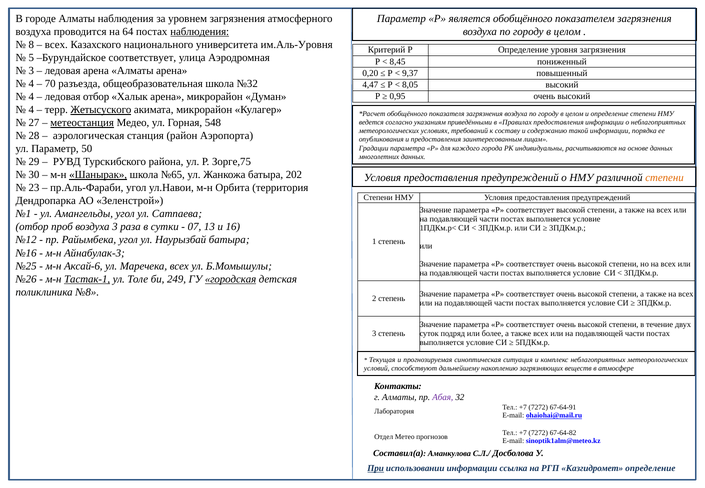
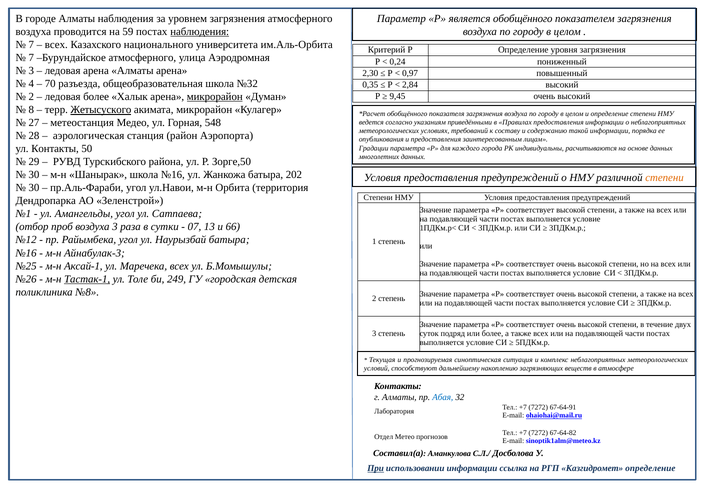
64: 64 -> 59 (128, 32)
8: 8 -> 7 (31, 45)
им.Аль-Уровня: им.Аль-Уровня -> им.Аль-Орбита (297, 45)
5: 5 -> 7 (31, 58)
Бурундайское соответствует: соответствует -> атмосферного (142, 58)
8,45: 8,45 -> 0,24 (398, 62)
0,20: 0,20 -> 2,30 (370, 73)
9,37: 9,37 -> 0,97 (410, 73)
4,47: 4,47 -> 0,35 (370, 85)
8,05: 8,05 -> 2,84 (410, 85)
4: 4 -> 2 (31, 97)
ледовая отбор: отбор -> более (96, 97)
микрорайон underline: none -> present (215, 97)
0,95: 0,95 -> 9,45 (397, 96)
4: 4 -> 8 (31, 110)
метеостанция underline: present -> none (82, 123)
ул Параметр: Параметр -> Контакты (55, 149)
Зорге,75: Зорге,75 -> Зорге,50 (231, 162)
Шанырак underline: present -> none (98, 175)
школа №65: №65 -> №16 (173, 175)
23: 23 -> 30 (34, 188)
16: 16 -> 66 (233, 227)
Аксай-6: Аксай-6 -> Аксай-1 (83, 266)
городская underline: present -> none (231, 279)
Абая colour: purple -> blue (443, 397)
